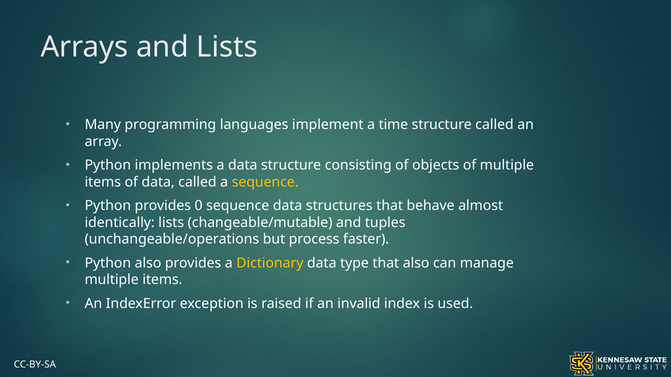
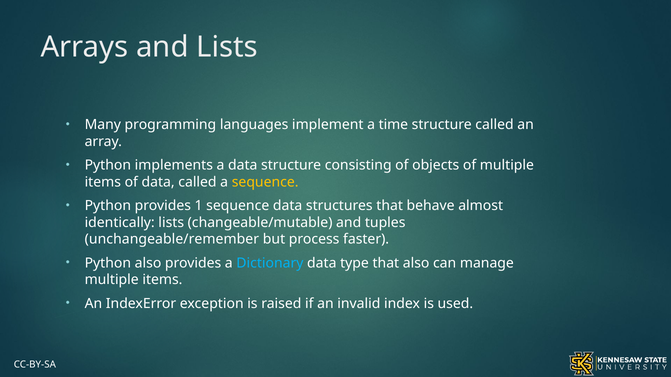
0: 0 -> 1 (199, 206)
unchangeable/operations: unchangeable/operations -> unchangeable/remember (172, 240)
Dictionary colour: yellow -> light blue (270, 263)
